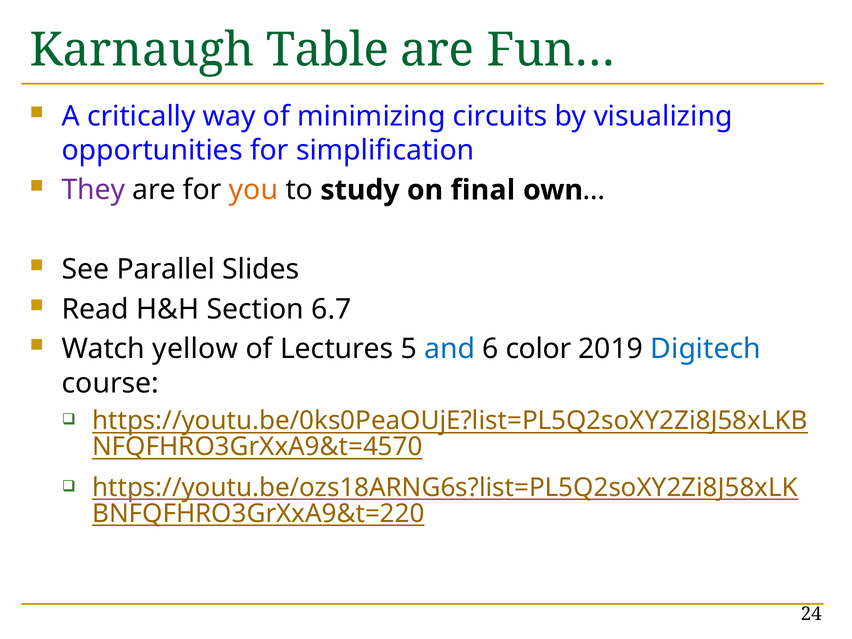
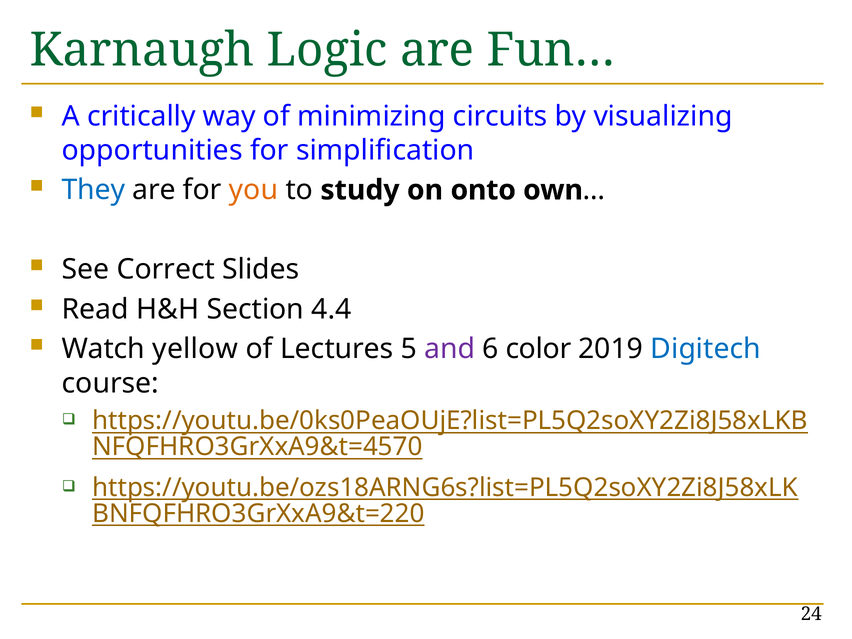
Table: Table -> Logic (327, 50)
They colour: purple -> blue (93, 190)
final: final -> onto (483, 190)
Parallel: Parallel -> Correct (166, 270)
6.7: 6.7 -> 4.4 (331, 309)
and colour: blue -> purple (450, 349)
